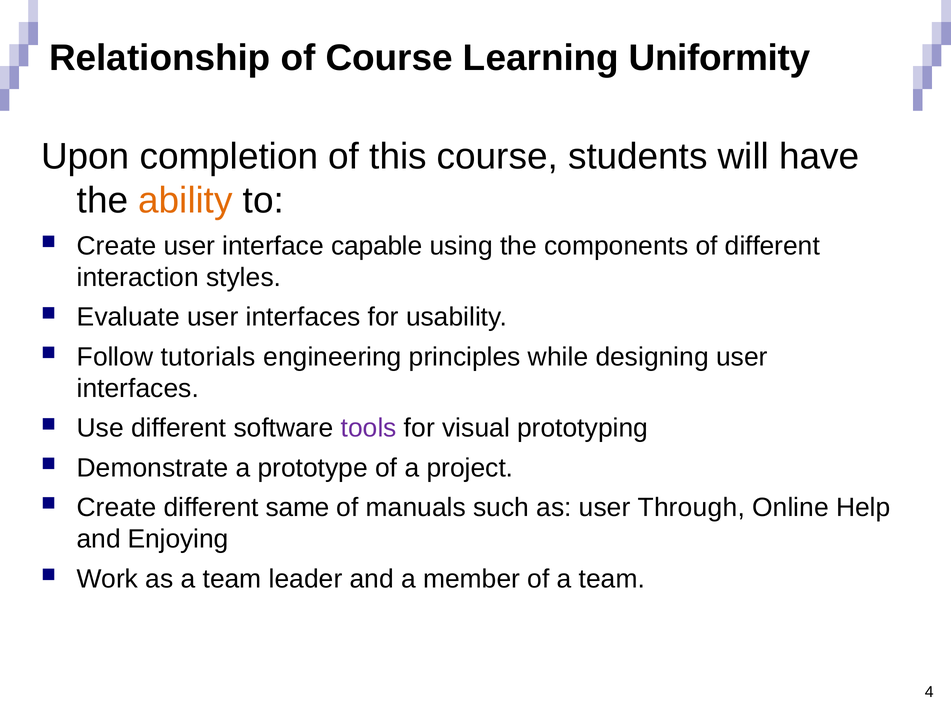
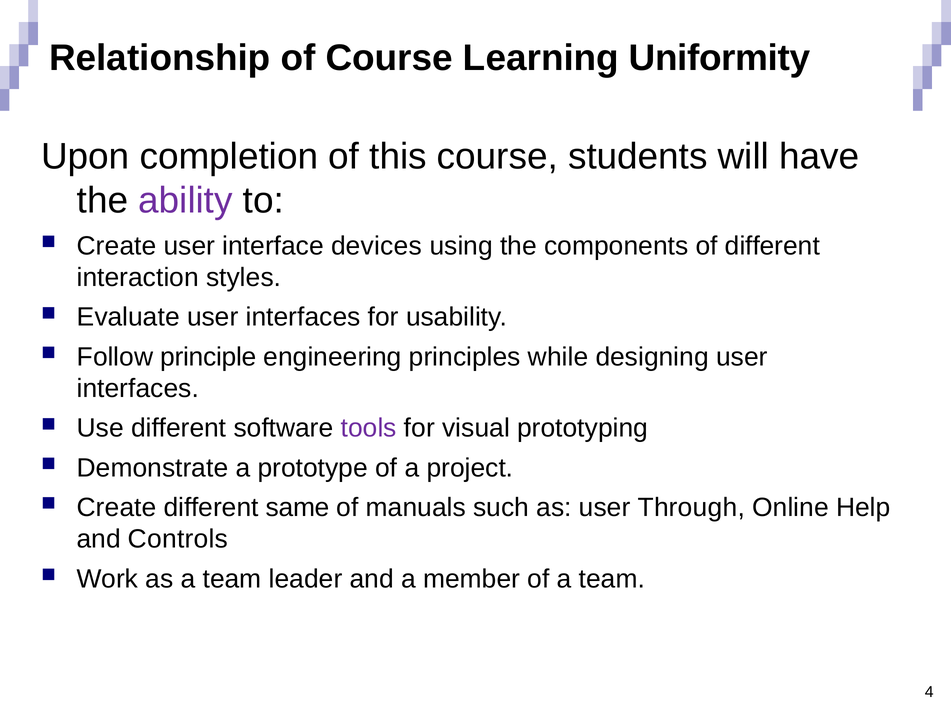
ability colour: orange -> purple (186, 201)
capable: capable -> devices (376, 246)
tutorials: tutorials -> principle (208, 357)
Enjoying: Enjoying -> Controls (178, 539)
